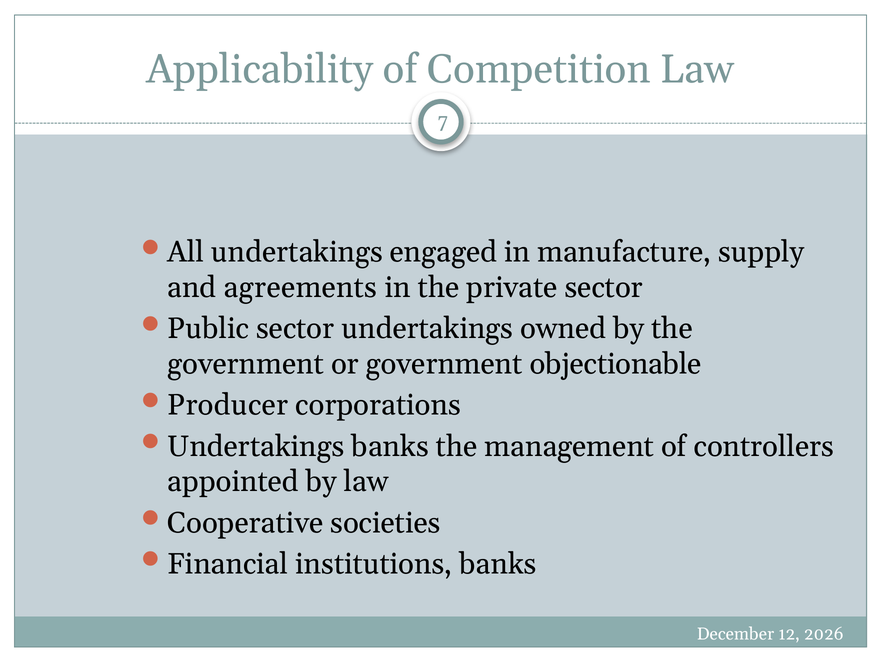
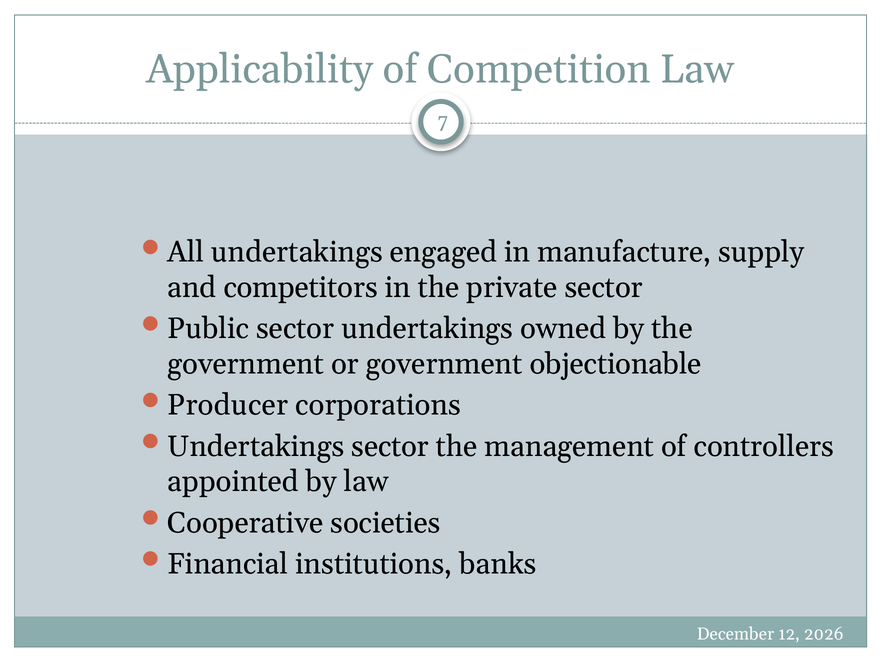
agreements: agreements -> competitors (301, 287)
Undertakings banks: banks -> sector (390, 446)
